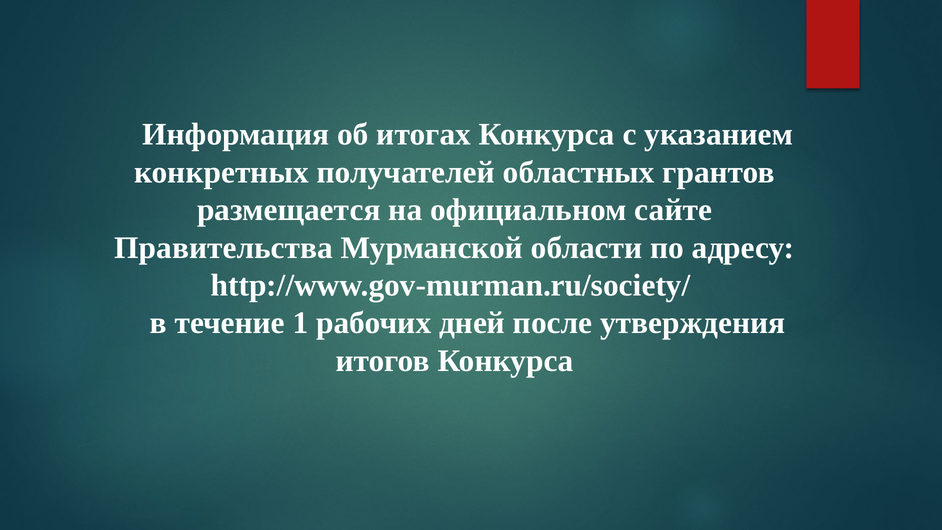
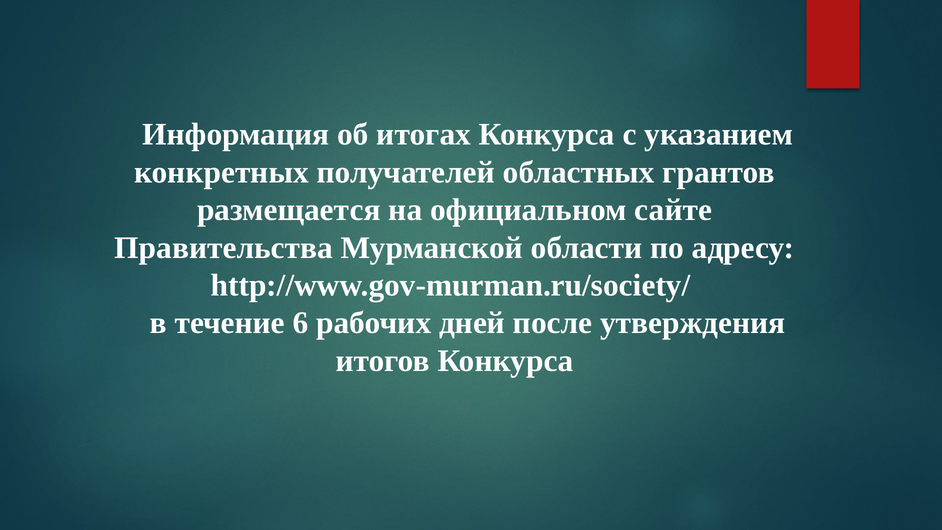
1: 1 -> 6 (301, 323)
